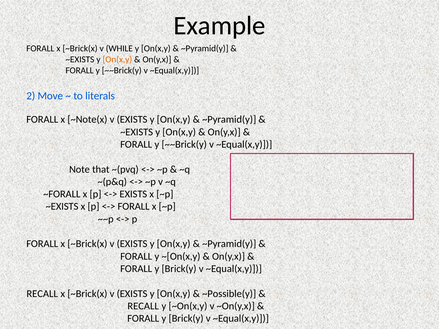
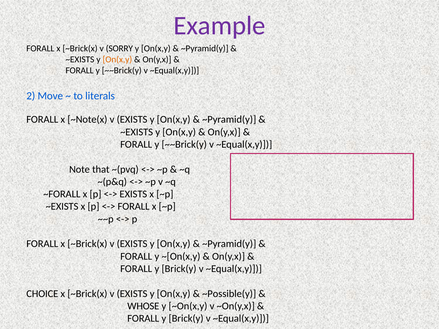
Example colour: black -> purple (219, 26)
WHILE: WHILE -> SORRY (119, 49)
RECALL: RECALL -> CHOICE (42, 294)
RECALL: RECALL -> WHOSE (143, 306)
